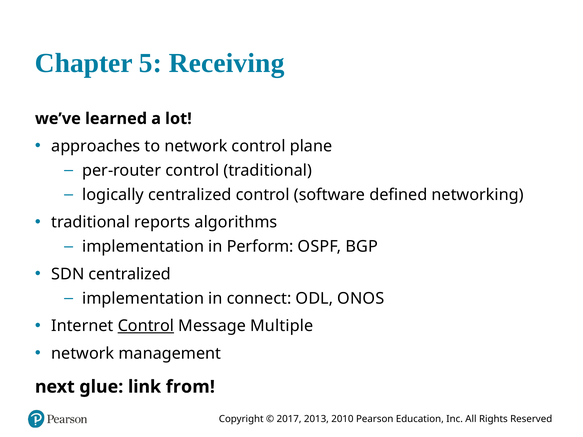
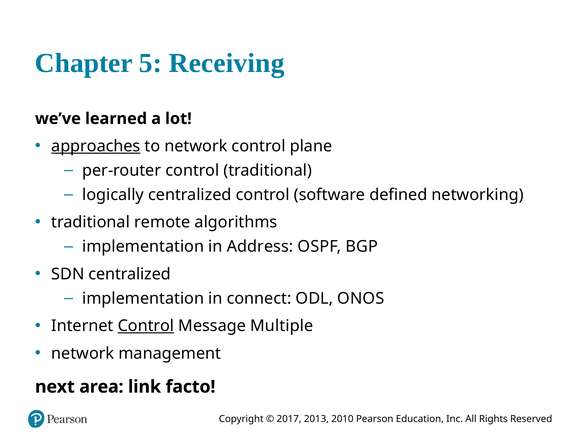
approaches underline: none -> present (96, 146)
reports: reports -> remote (162, 222)
Perform: Perform -> Address (260, 247)
glue: glue -> area (101, 387)
from: from -> facto (191, 387)
